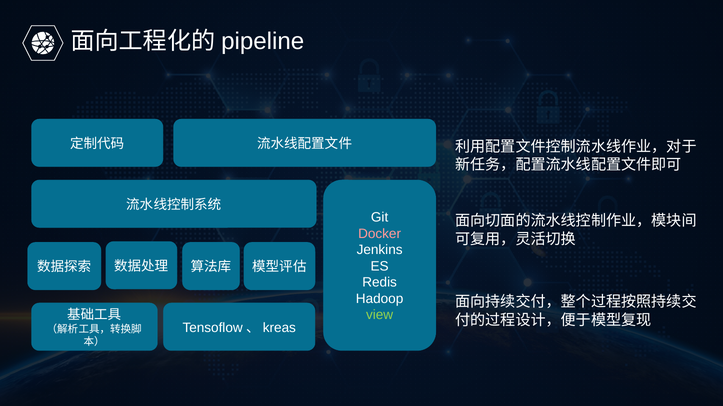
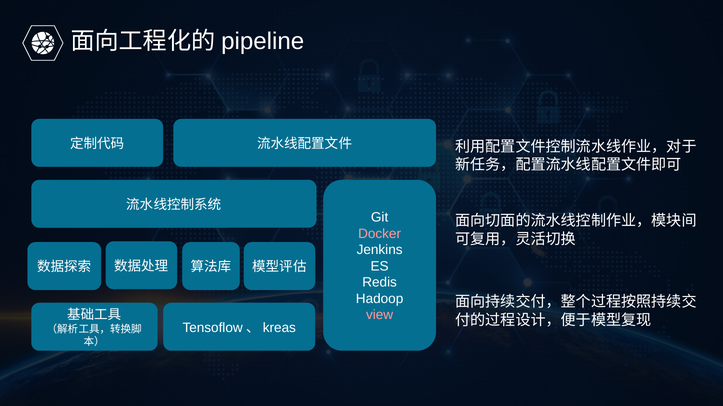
view colour: light green -> pink (380, 315)
